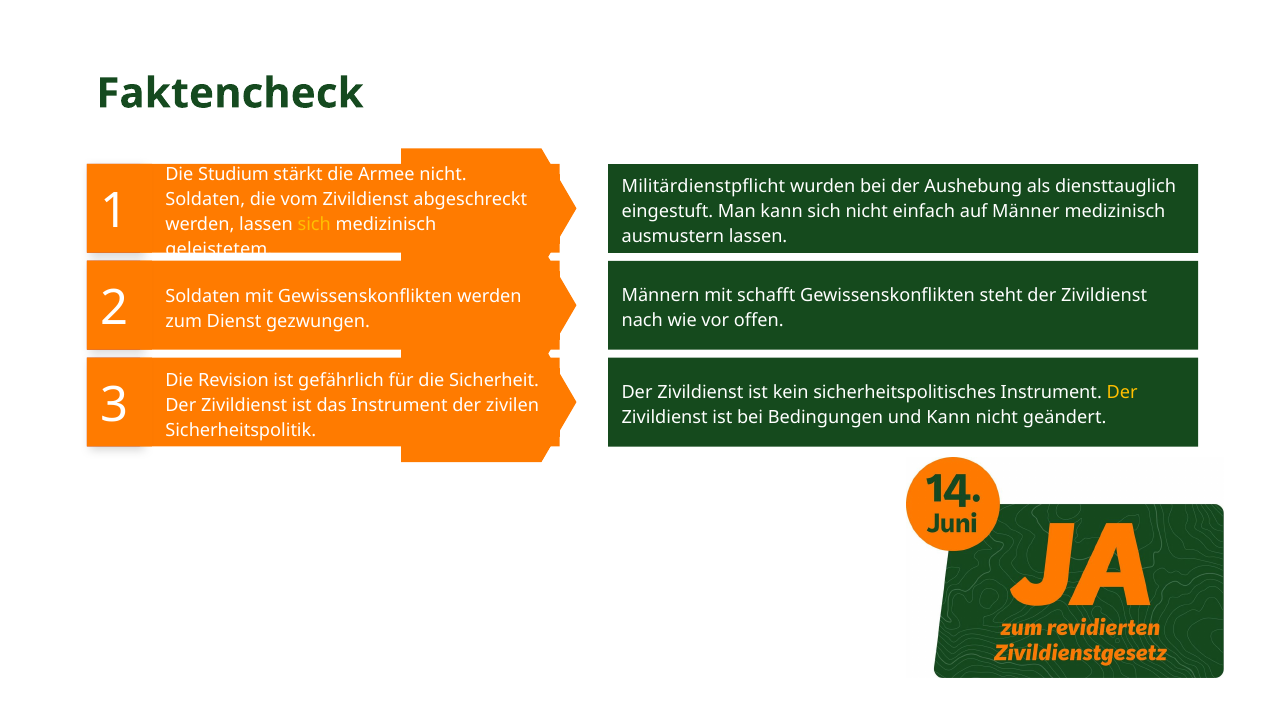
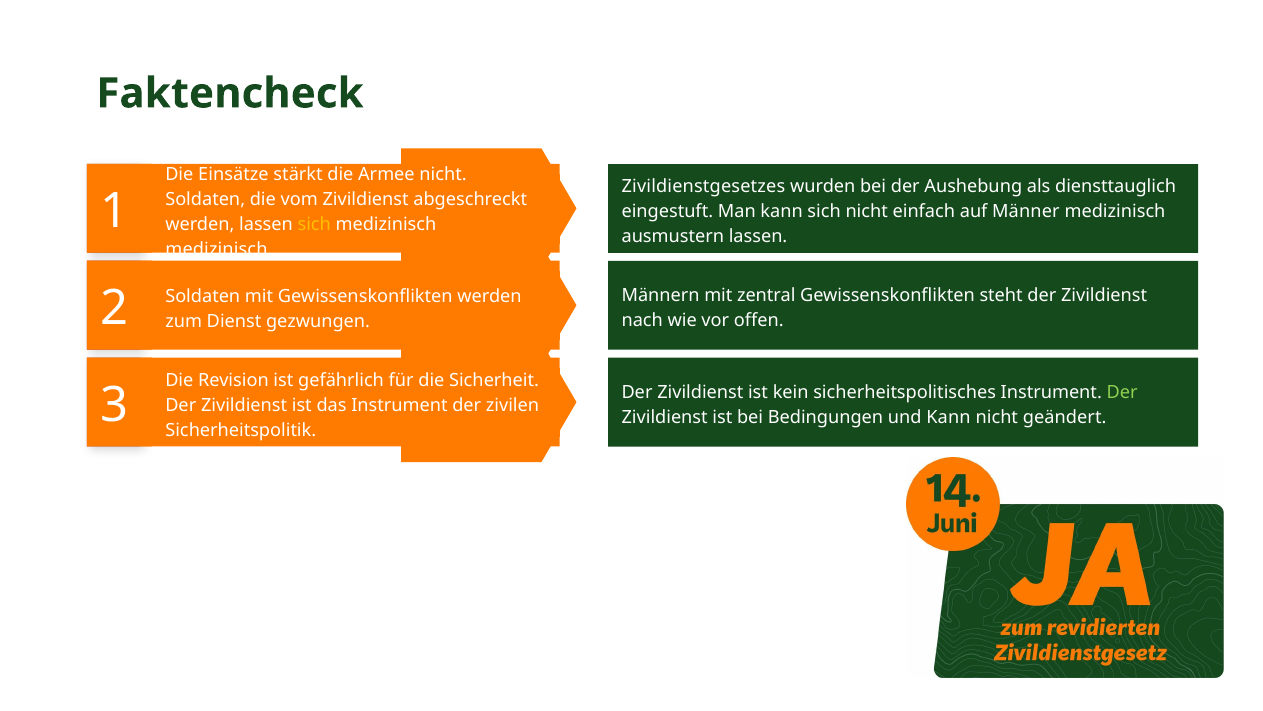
Studium: Studium -> Einsätze (233, 174)
Militärdienstpflicht: Militärdienstpflicht -> Zivildienstgesetzes (703, 186)
geleistetem: geleistetem -> medizinisch (219, 249)
schafft: schafft -> zentral (766, 295)
Der colour: yellow -> light green (1122, 392)
